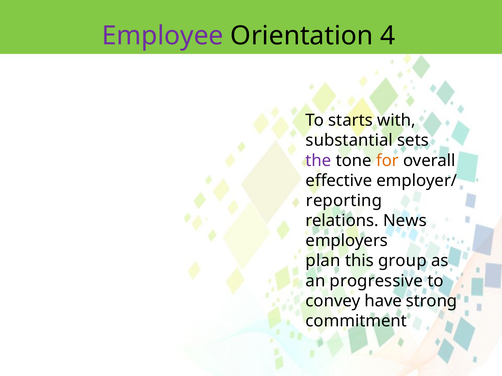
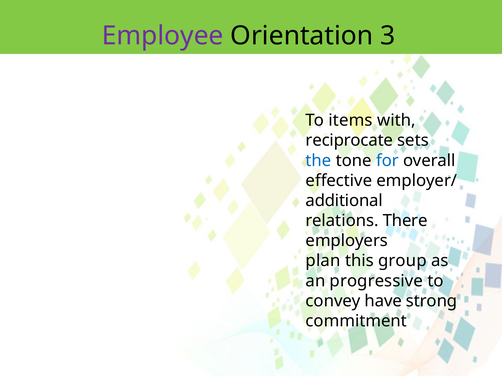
4: 4 -> 3 (388, 36)
starts: starts -> items (350, 121)
substantial: substantial -> reciprocate (349, 141)
the colour: purple -> blue (319, 161)
for colour: orange -> blue (387, 161)
reporting: reporting -> additional (344, 201)
News: News -> There (405, 221)
